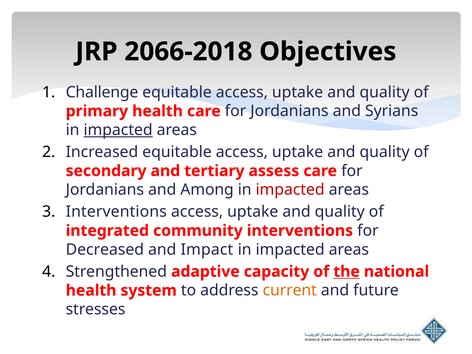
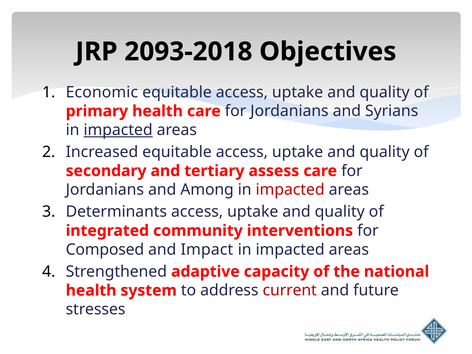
2066-2018: 2066-2018 -> 2093-2018 (188, 52)
Challenge: Challenge -> Economic (102, 92)
Interventions: Interventions -> Determinants (116, 212)
Decreased: Decreased -> Composed (105, 250)
the underline: present -> none (347, 272)
current colour: orange -> red (290, 290)
